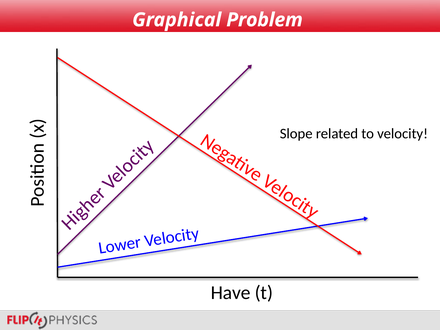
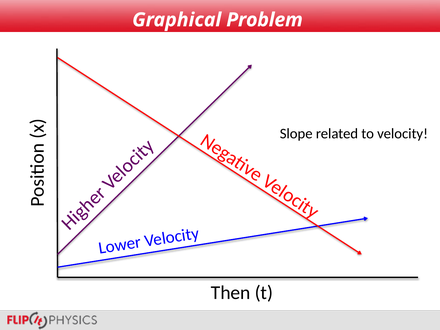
Have: Have -> Then (231, 293)
